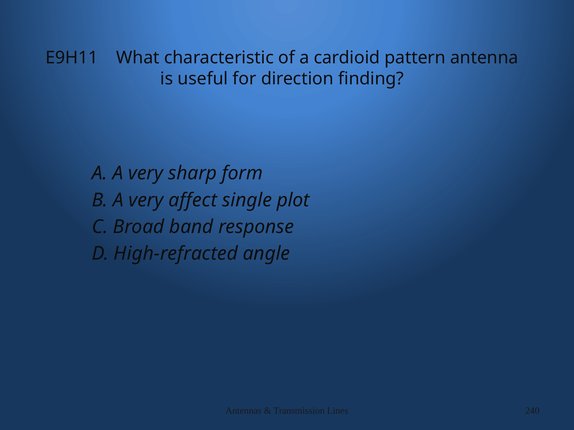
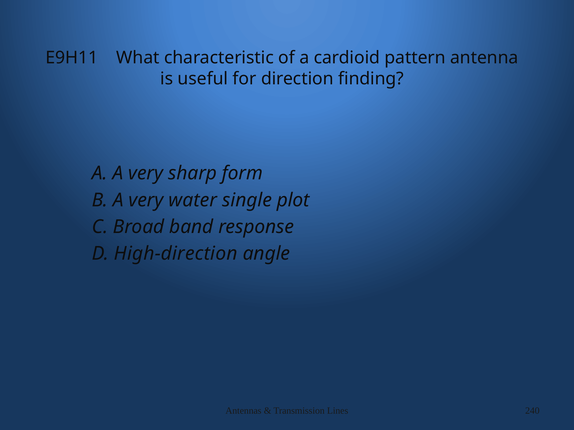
affect: affect -> water (193, 200)
High-refracted: High-refracted -> High-direction (176, 254)
